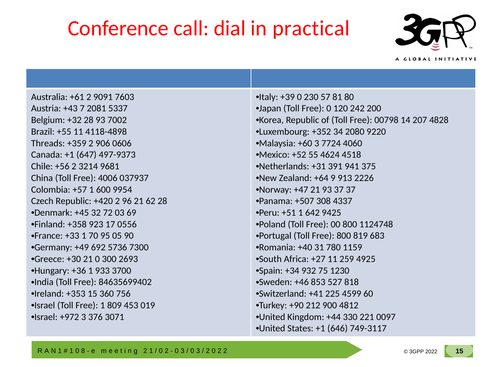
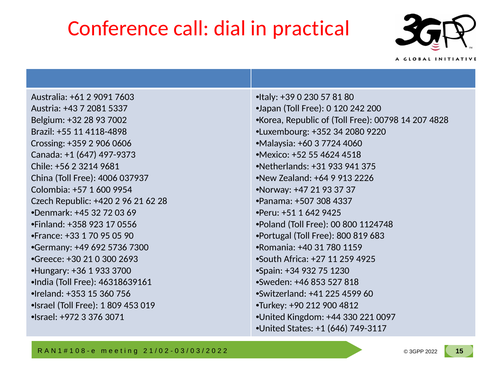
Threads: Threads -> Crossing (48, 143)
+31 391: 391 -> 933 (335, 167)
84635699402: 84635699402 -> 46318639161 (125, 283)
